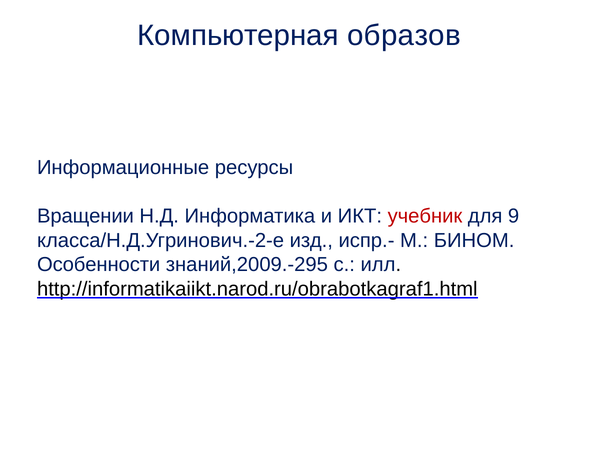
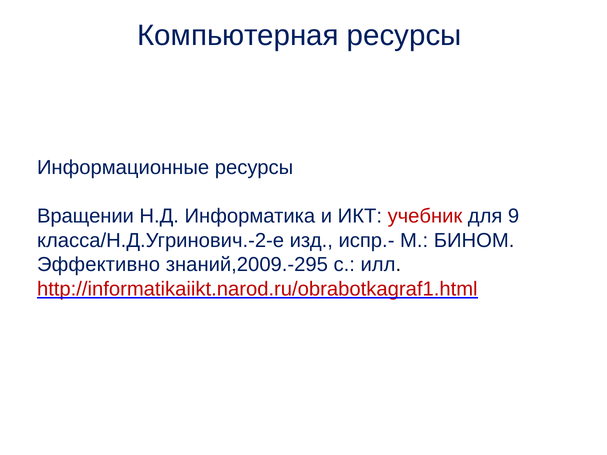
Компьютерная образов: образов -> ресурсы (404, 35)
Особенности: Особенности -> Эффективно (99, 265)
http://informatikaiikt.narod.ru/obrabotkagraf1.html colour: black -> red (257, 289)
